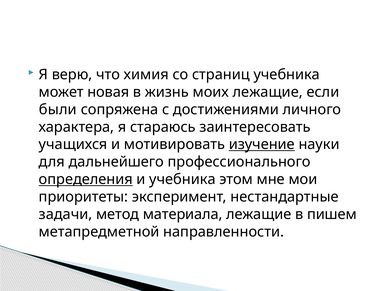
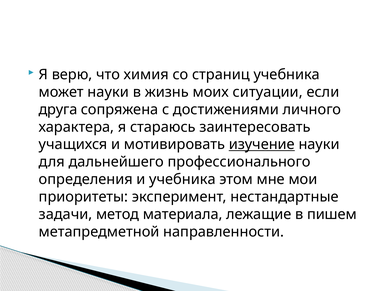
может новая: новая -> науки (108, 92)
моих лежащие: лежащие -> ситуации (268, 92)
были: были -> друга (58, 109)
определения underline: present -> none (86, 179)
